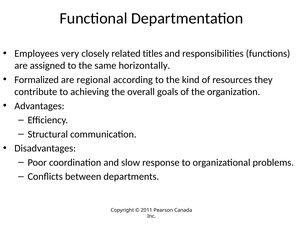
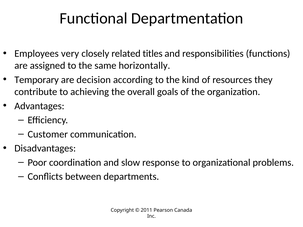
Formalized: Formalized -> Temporary (37, 80)
regional: regional -> decision (94, 80)
Structural: Structural -> Customer (48, 134)
